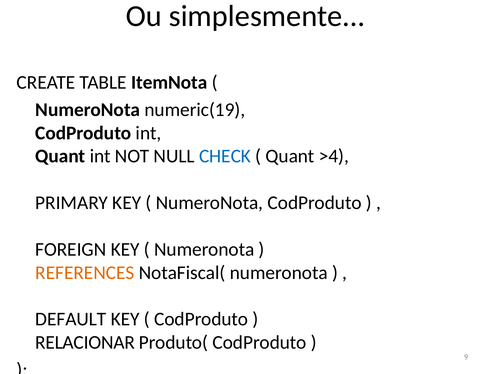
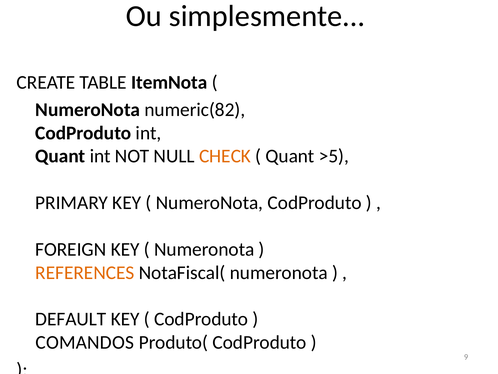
numeric(19: numeric(19 -> numeric(82 (195, 110)
CHECK colour: blue -> orange (225, 156)
>4: >4 -> >5 (334, 156)
RELACIONAR: RELACIONAR -> COMANDOS (85, 342)
